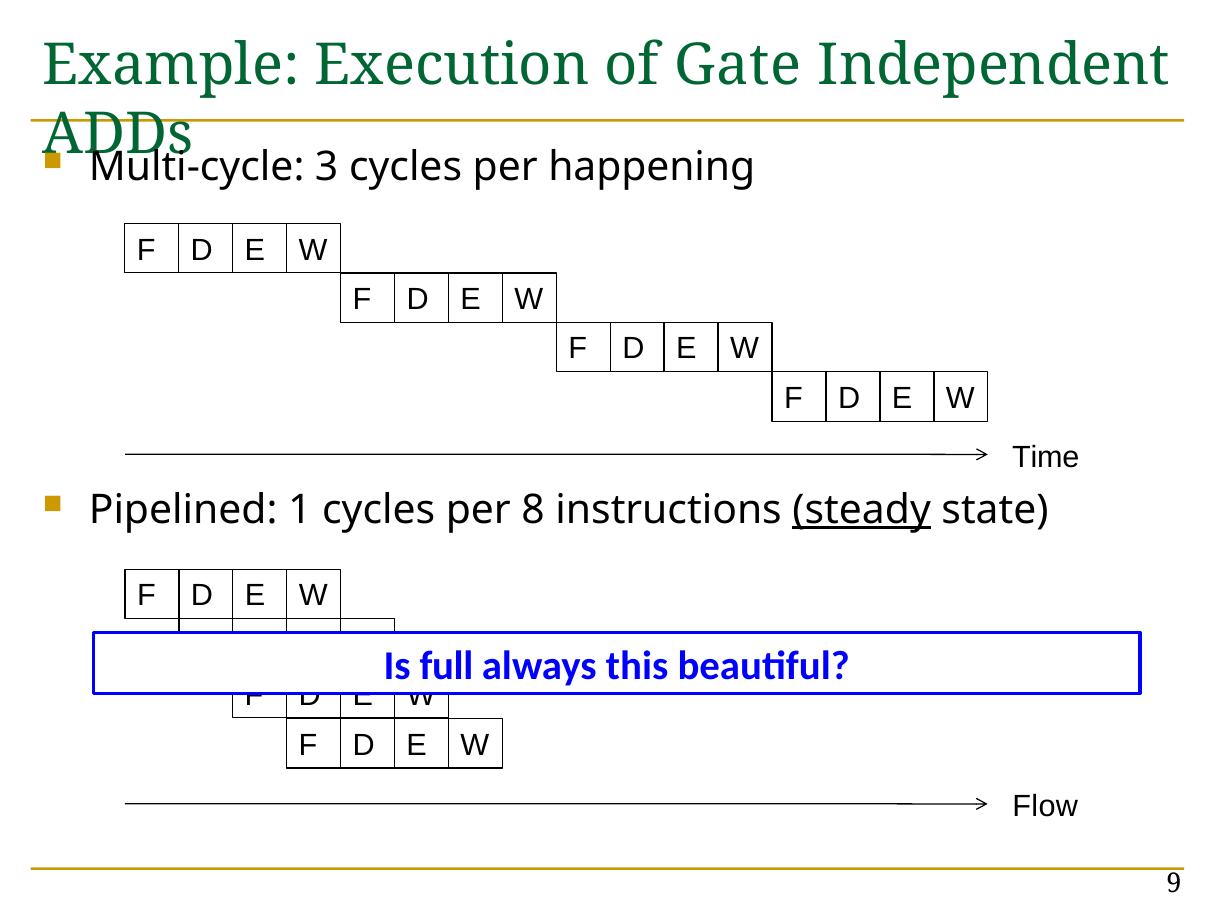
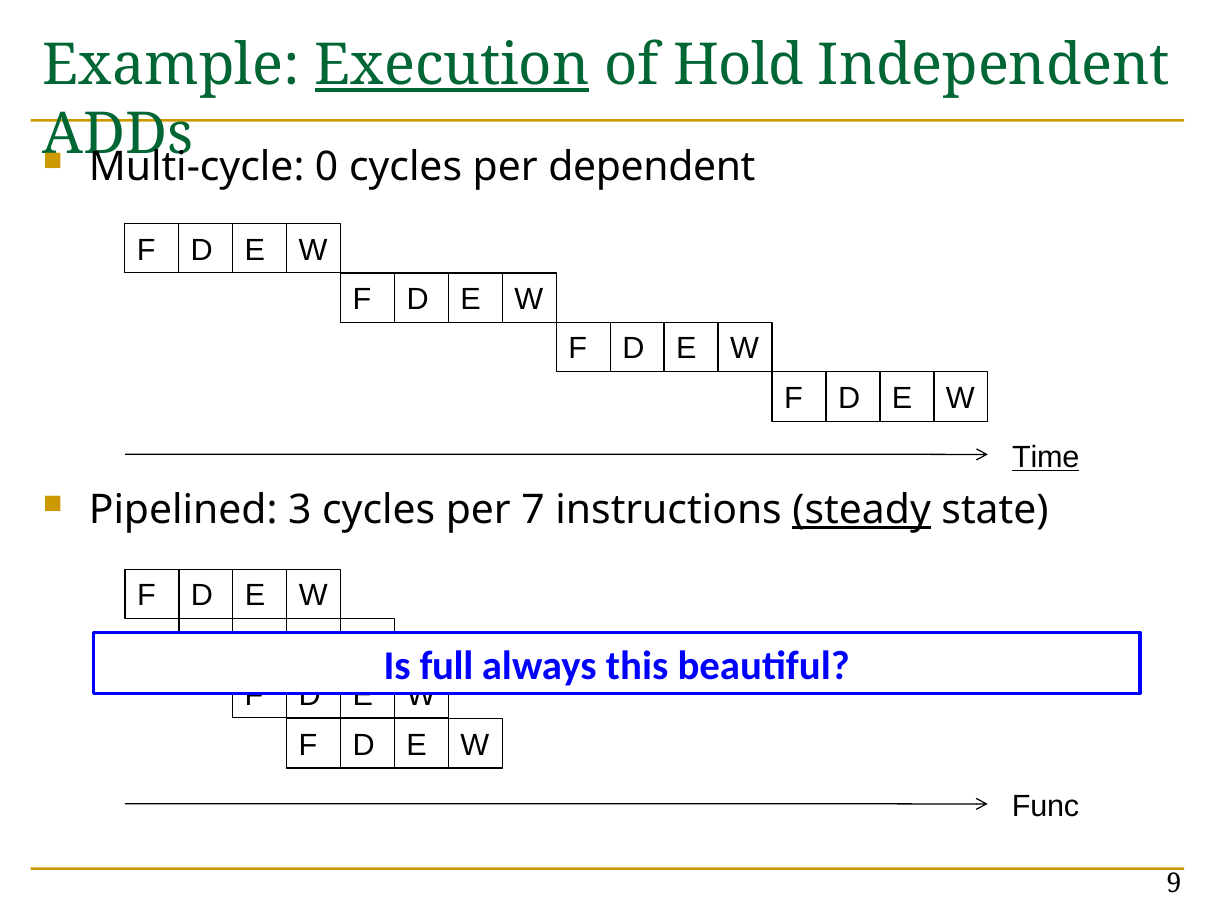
Execution underline: none -> present (452, 65)
Gate: Gate -> Hold (739, 65)
3: 3 -> 0 (327, 167)
happening: happening -> dependent (652, 167)
Time underline: none -> present (1046, 457)
1: 1 -> 3 (300, 510)
8: 8 -> 7 (533, 510)
Flow: Flow -> Func (1046, 806)
